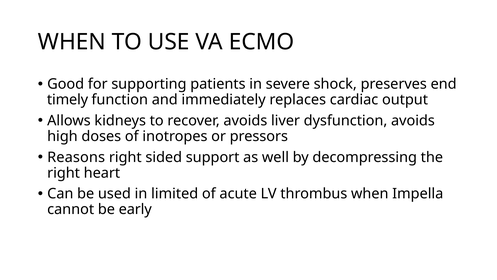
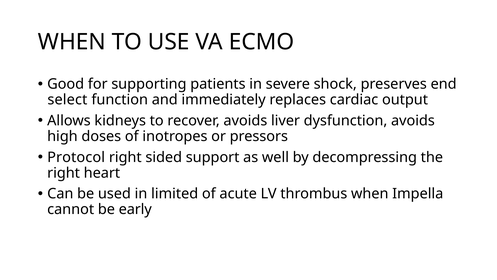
timely: timely -> select (67, 100)
Reasons: Reasons -> Protocol (76, 157)
